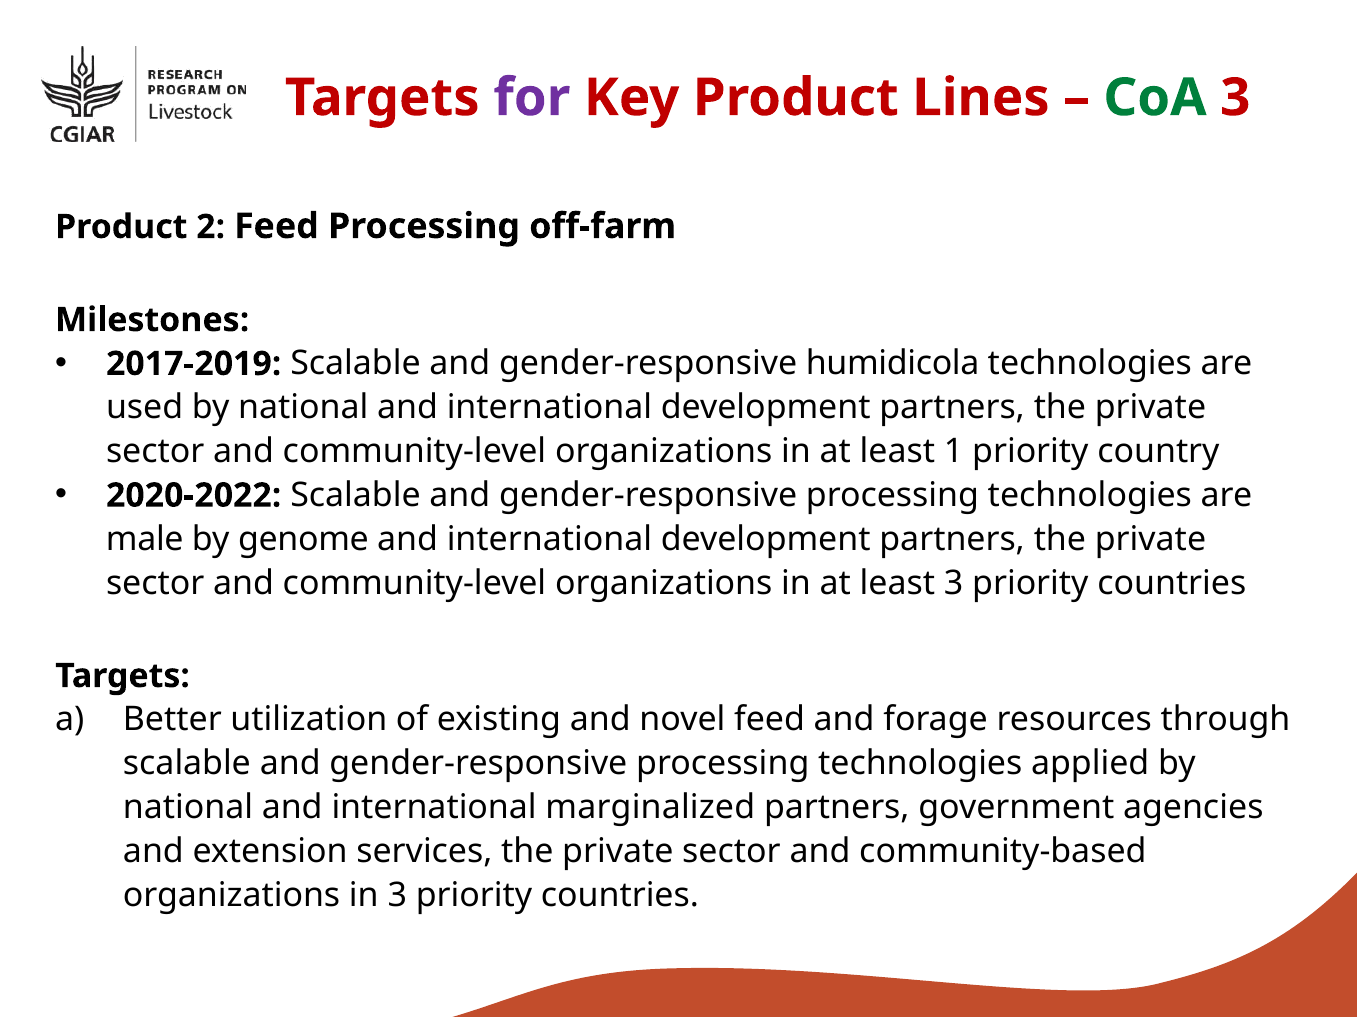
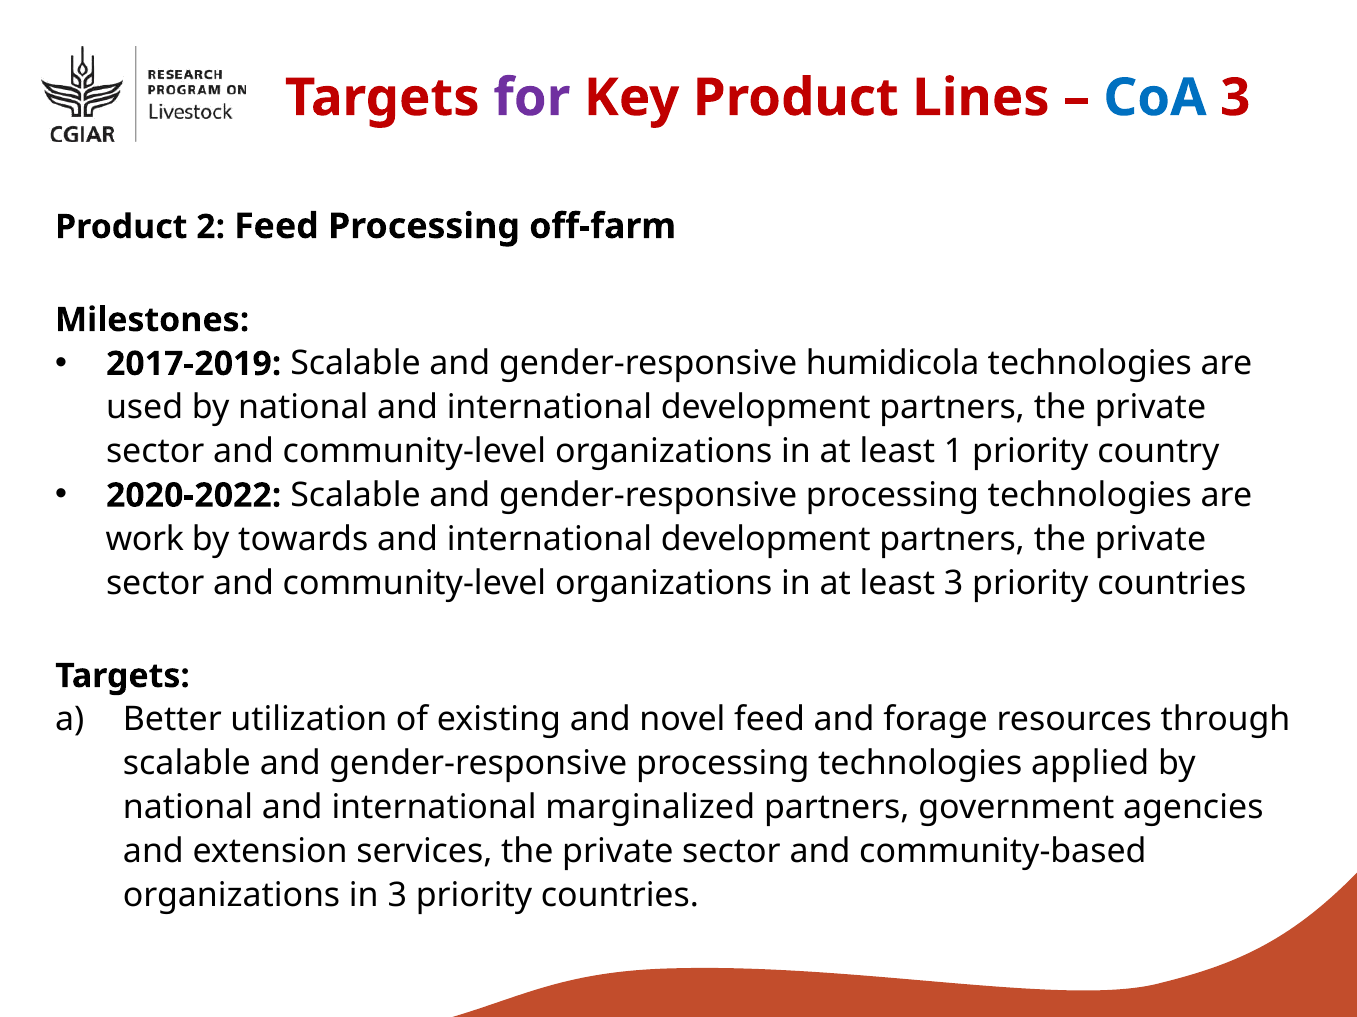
CoA colour: green -> blue (1155, 98)
male: male -> work (145, 540)
genome: genome -> towards (303, 540)
